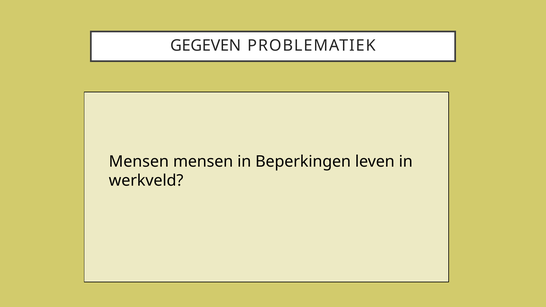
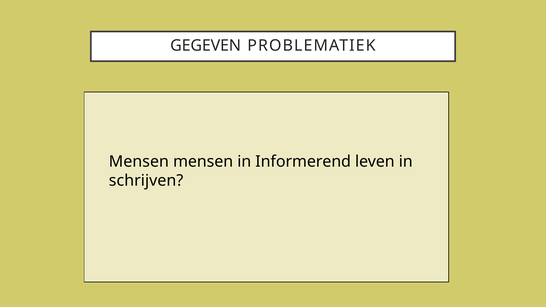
Beperkingen: Beperkingen -> Informerend (303, 161)
werkveld: werkveld -> schrijven (146, 181)
